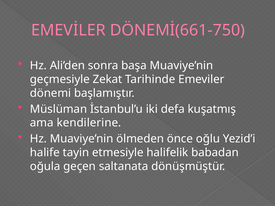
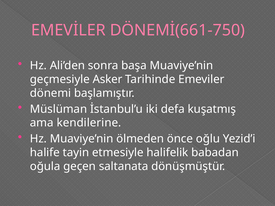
Zekat: Zekat -> Asker (108, 79)
